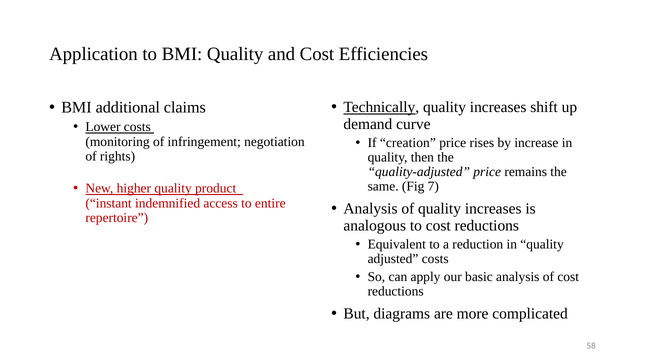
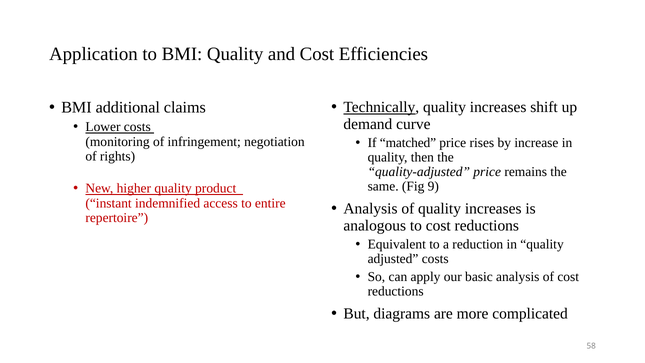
creation: creation -> matched (408, 143)
7: 7 -> 9 (433, 186)
